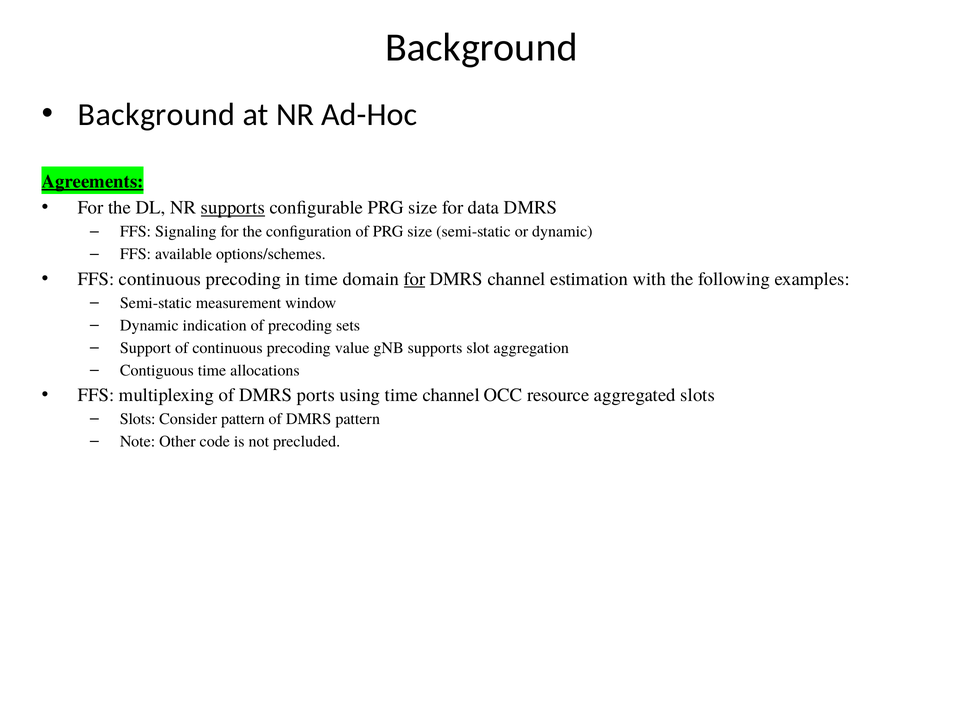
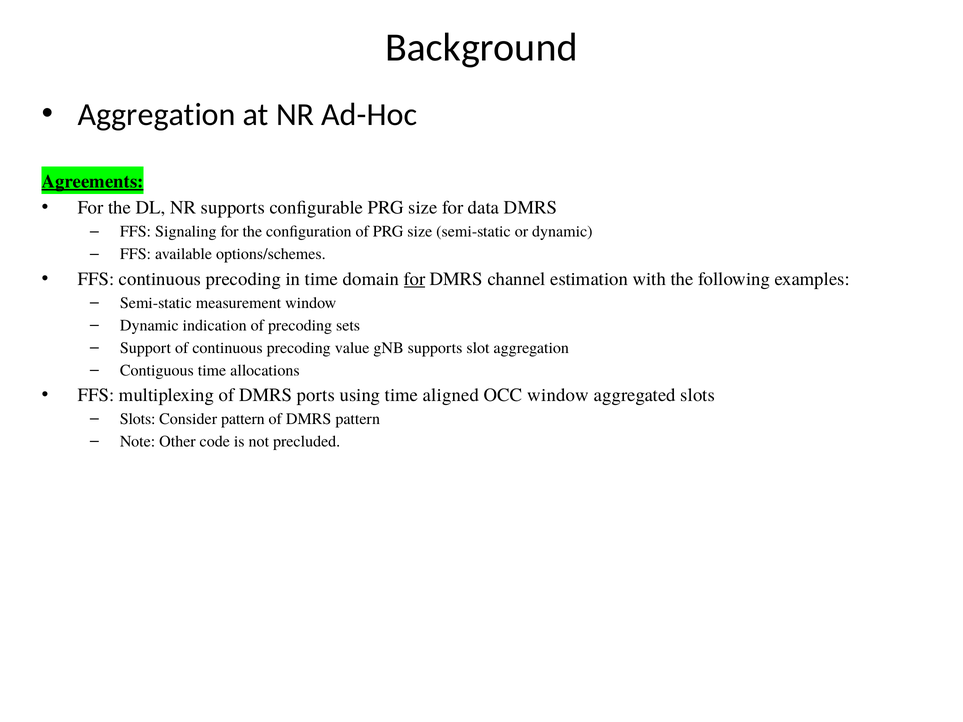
Background: Background -> Aggregation (157, 115)
supports underline: present -> none (233, 208)
time channel: channel -> aligned (451, 395)
OCC resource: resource -> window (558, 395)
